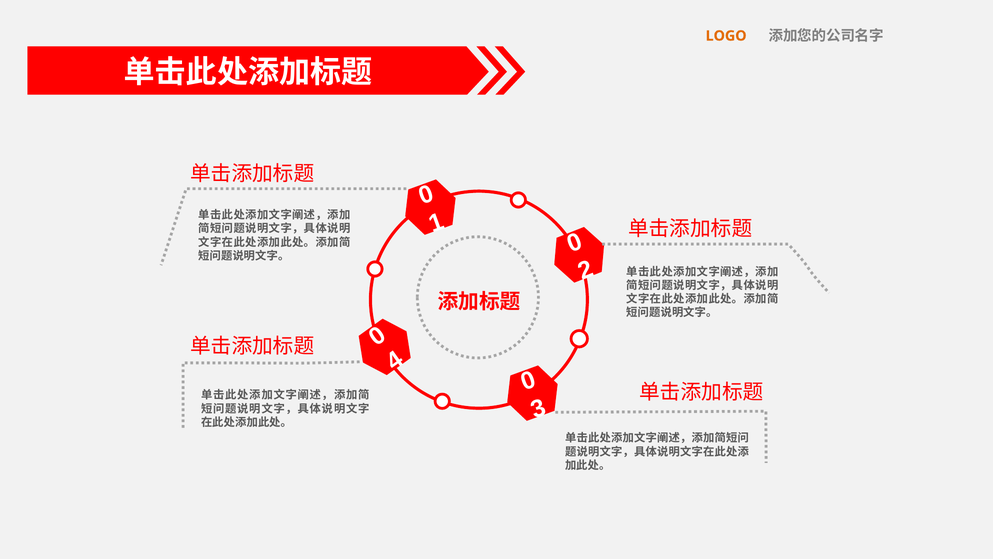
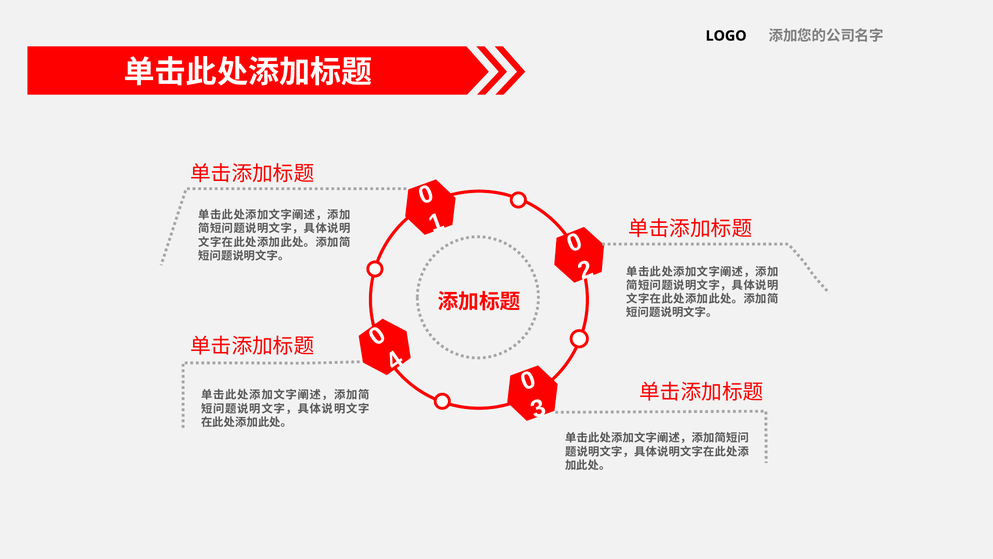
LOGO colour: orange -> black (726, 36)
